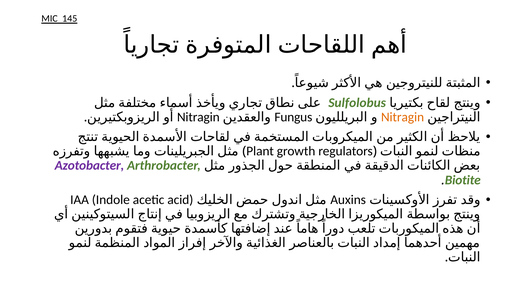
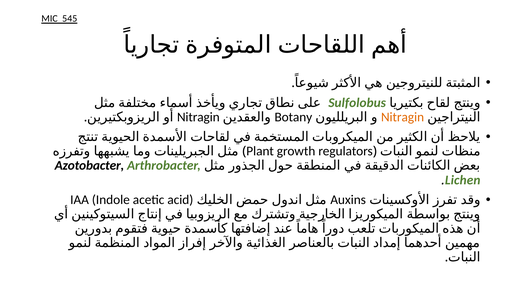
145: 145 -> 545 (70, 19)
Fungus: Fungus -> Botany (293, 117)
Azotobacter colour: purple -> black (89, 165)
Biotite: Biotite -> Lichen (463, 180)
